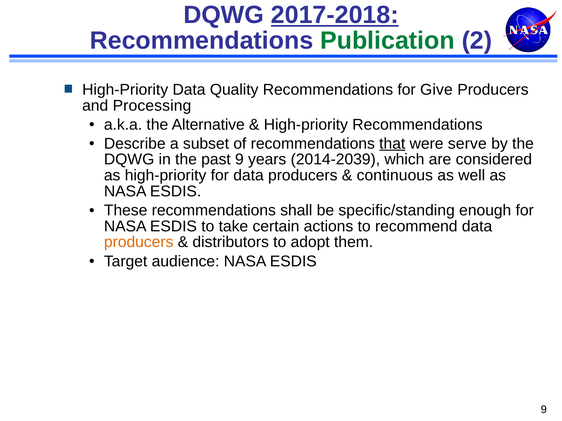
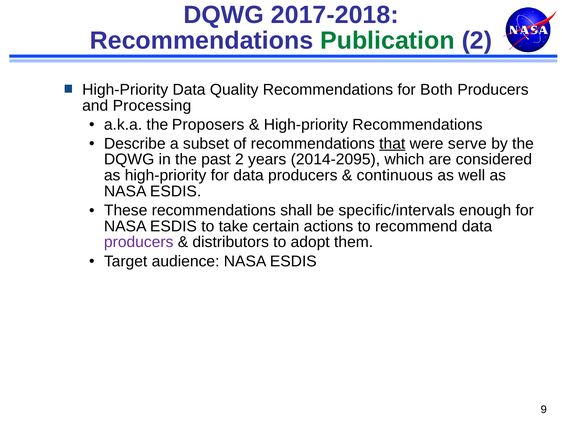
2017-2018 underline: present -> none (335, 15)
Give: Give -> Both (436, 90)
Alternative: Alternative -> Proposers (208, 125)
past 9: 9 -> 2 (239, 160)
2014-2039: 2014-2039 -> 2014-2095 (335, 160)
specific/standing: specific/standing -> specific/intervals (397, 211)
producers colour: orange -> purple (139, 242)
